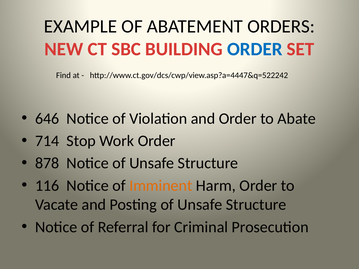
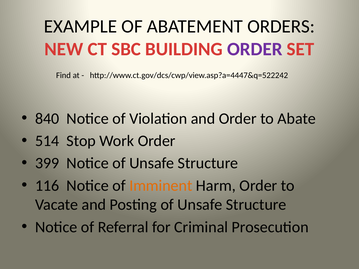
ORDER colour: blue -> purple (255, 49)
646: 646 -> 840 (47, 119)
714: 714 -> 514 (47, 141)
878: 878 -> 399 (47, 163)
